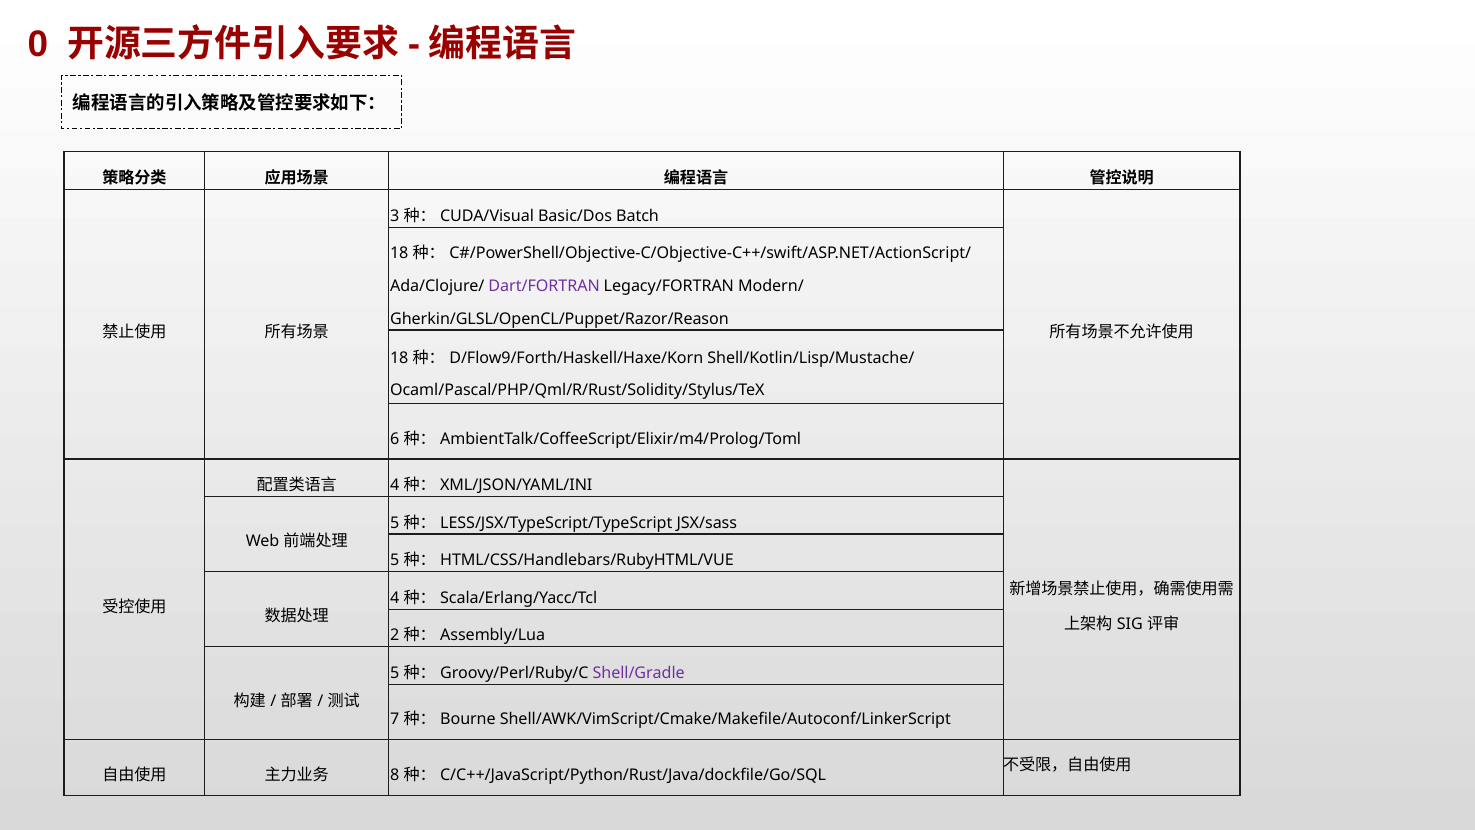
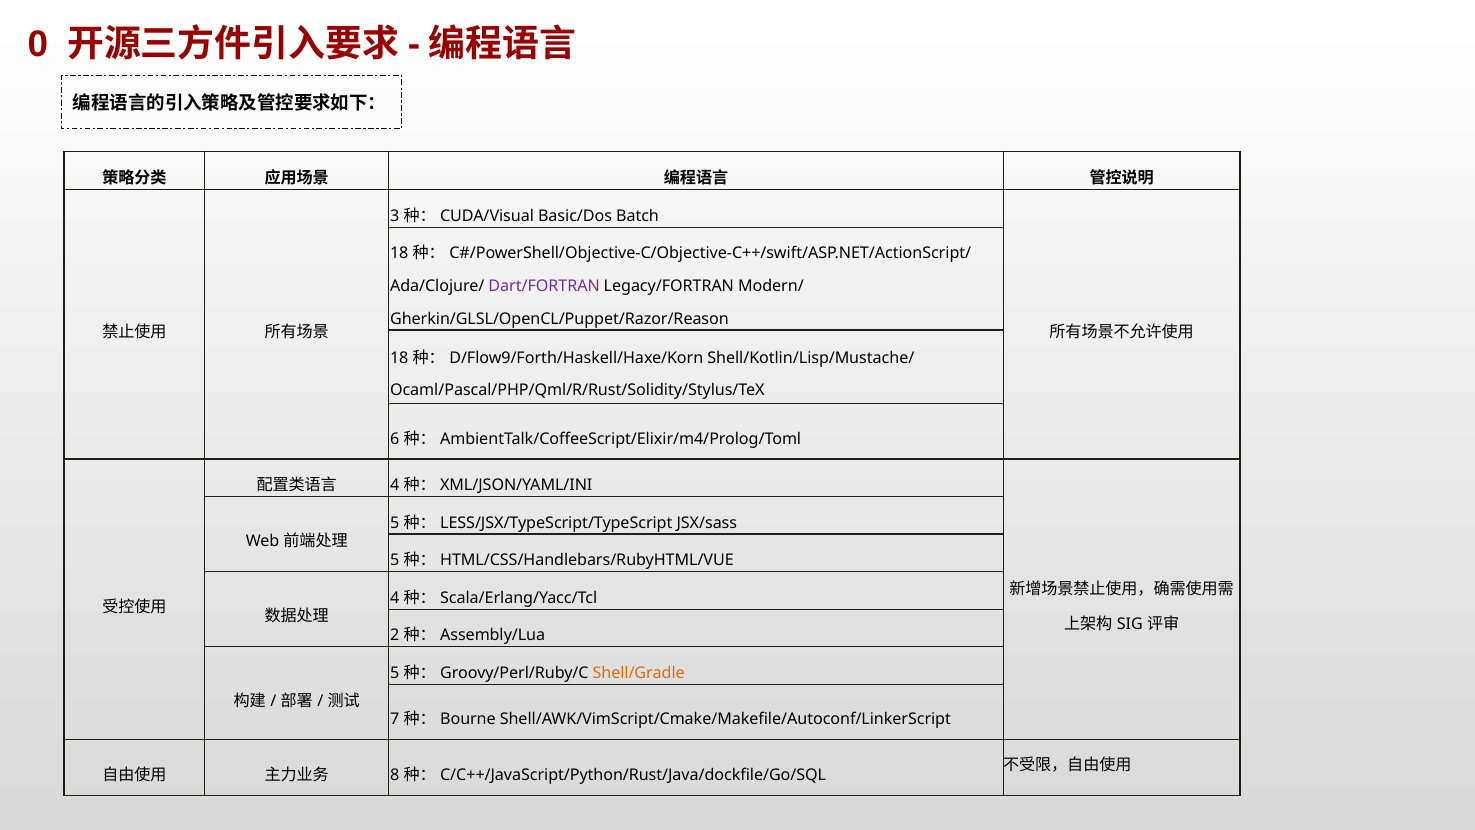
Shell/Gradle colour: purple -> orange (639, 673)
